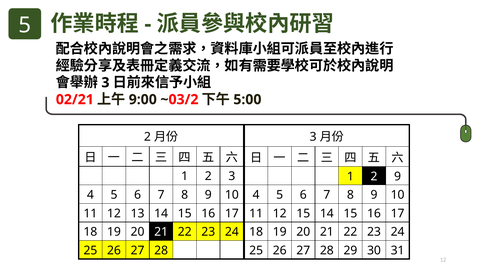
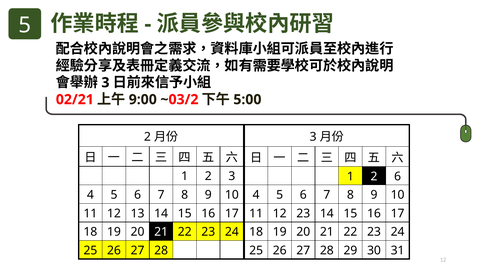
2 9: 9 -> 6 (398, 176)
12 15: 15 -> 23 (303, 213)
